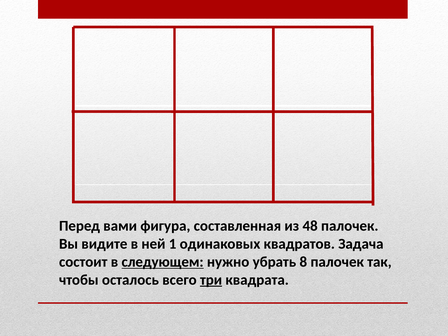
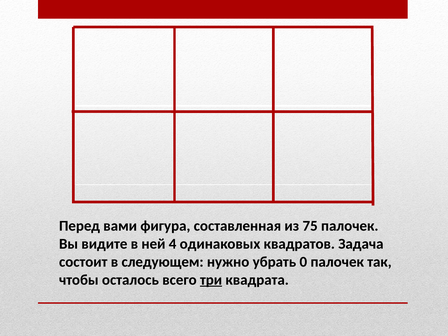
48: 48 -> 75 (310, 226)
1: 1 -> 4 (173, 244)
следующем underline: present -> none (163, 262)
8: 8 -> 0 (303, 262)
